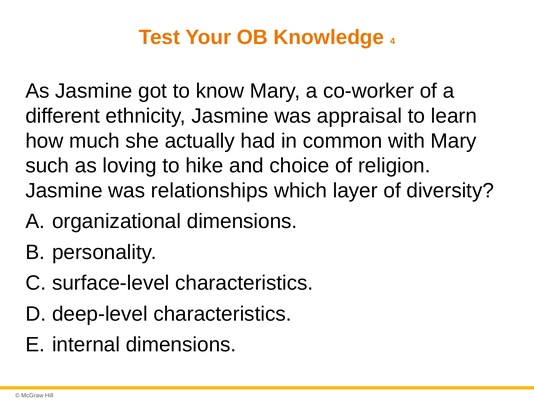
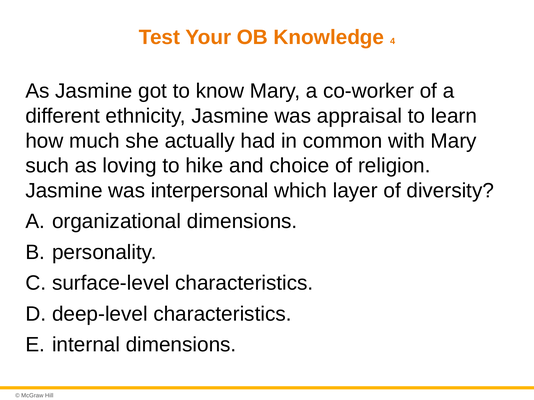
relationships: relationships -> interpersonal (210, 191)
